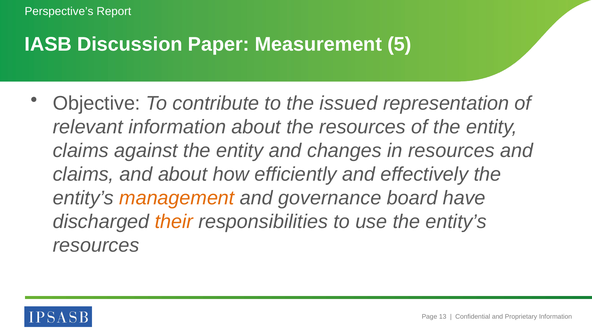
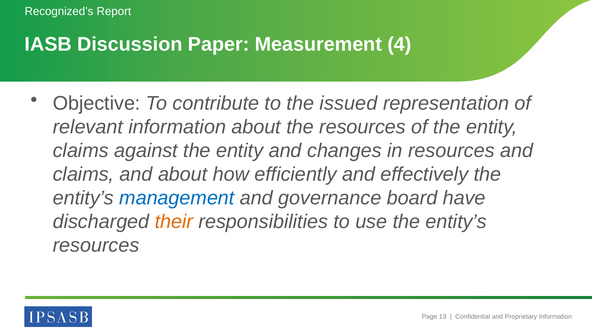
Perspective’s: Perspective’s -> Recognized’s (59, 11)
5: 5 -> 4 (399, 44)
management colour: orange -> blue (177, 198)
